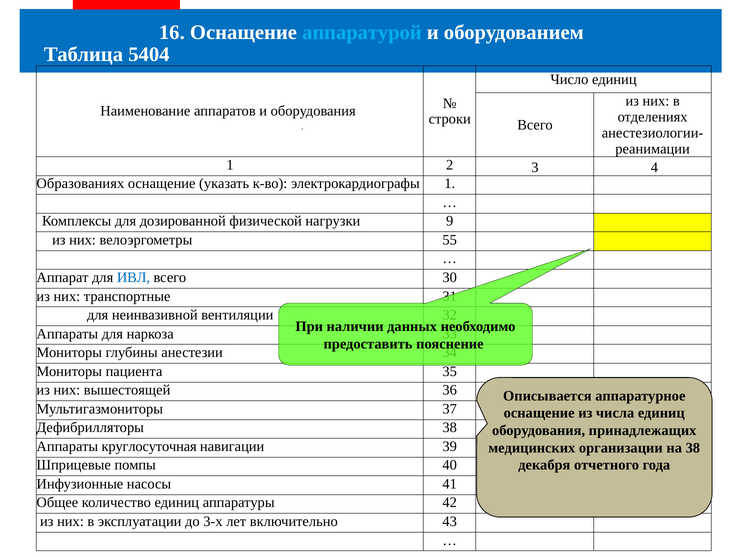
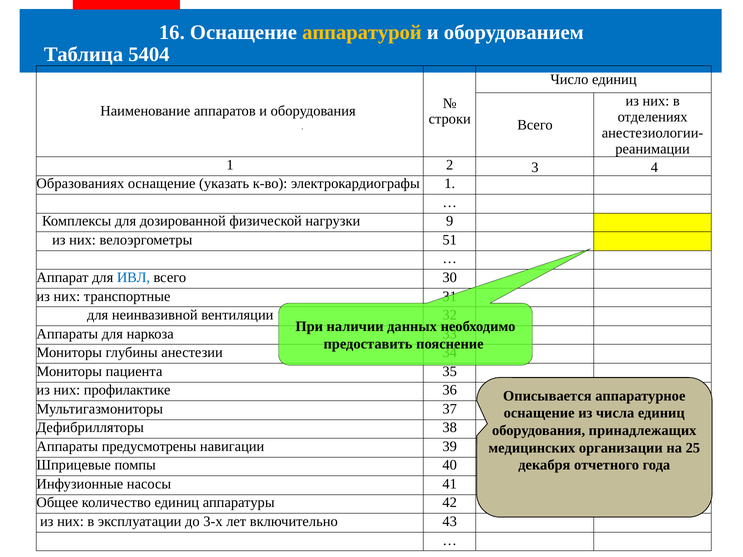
аппаратурой colour: light blue -> yellow (362, 32)
55: 55 -> 51 (450, 240)
вышестоящей: вышестоящей -> профилактике (127, 390)
круглосуточная: круглосуточная -> предусмотрены (149, 447)
на 38: 38 -> 25 (693, 448)
